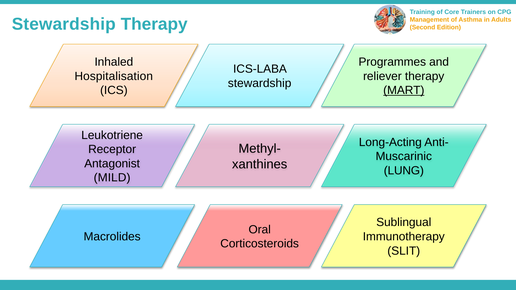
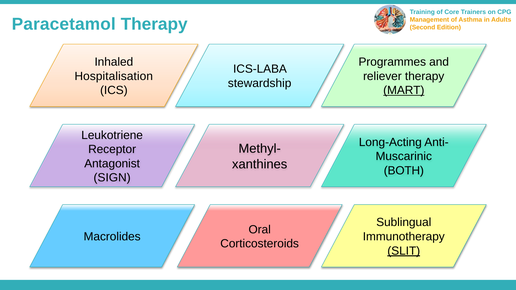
Stewardship: Stewardship -> Paracetamol (64, 24)
LUNG: LUNG -> BOTH (404, 171)
MILD: MILD -> SIGN (112, 178)
SLIT underline: none -> present (404, 251)
